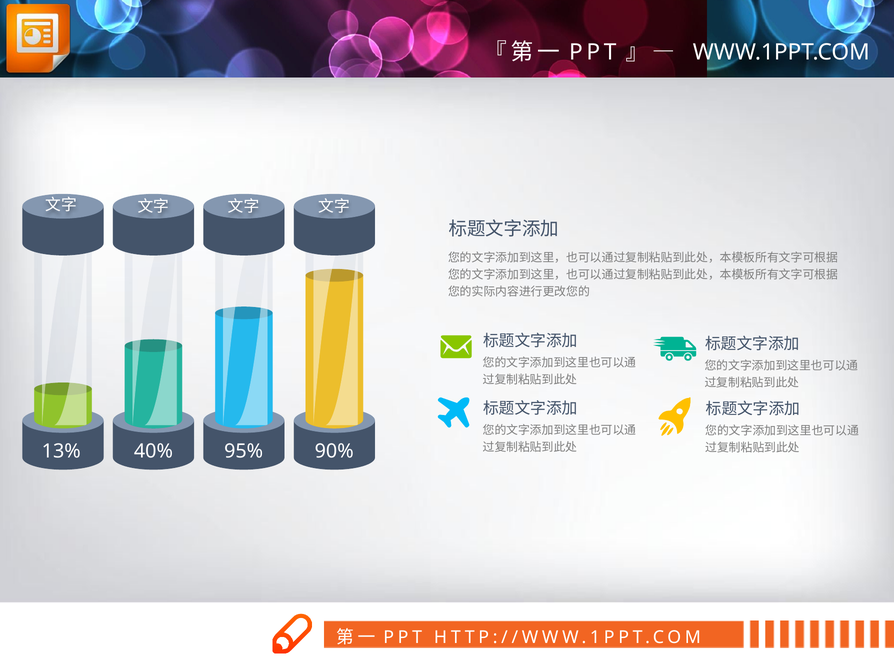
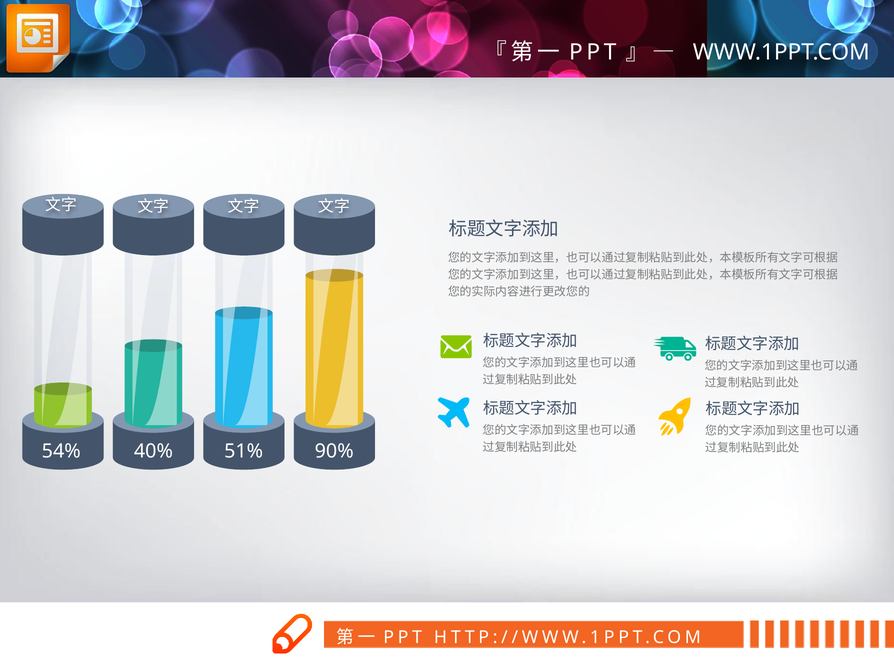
13%: 13% -> 54% (61, 451)
95%: 95% -> 51% (244, 451)
